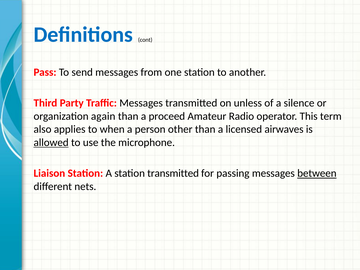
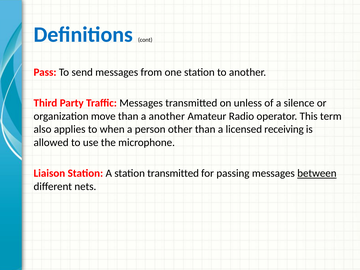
again: again -> move (103, 116)
a proceed: proceed -> another (167, 116)
airwaves: airwaves -> receiving (284, 129)
allowed underline: present -> none (51, 143)
